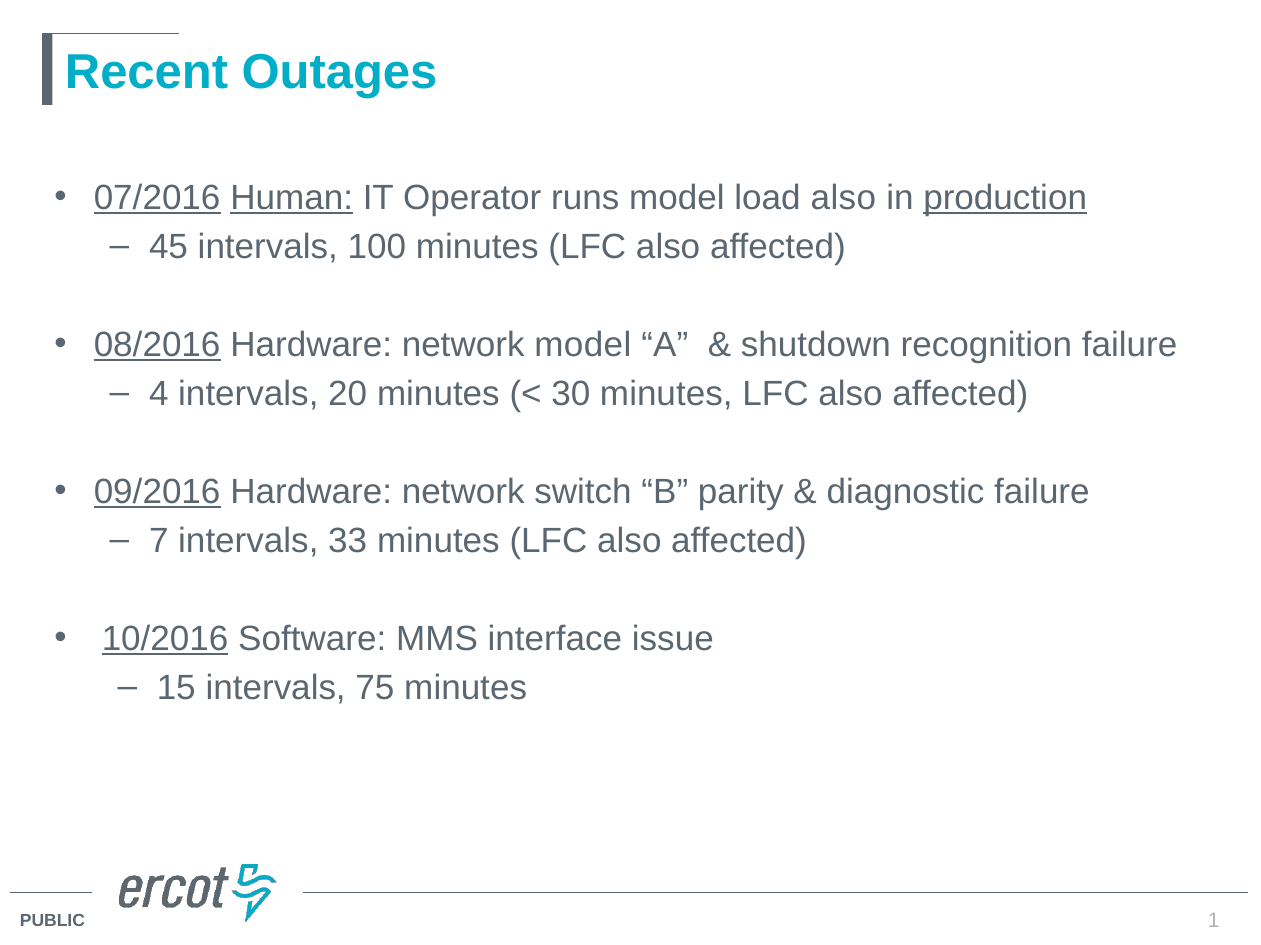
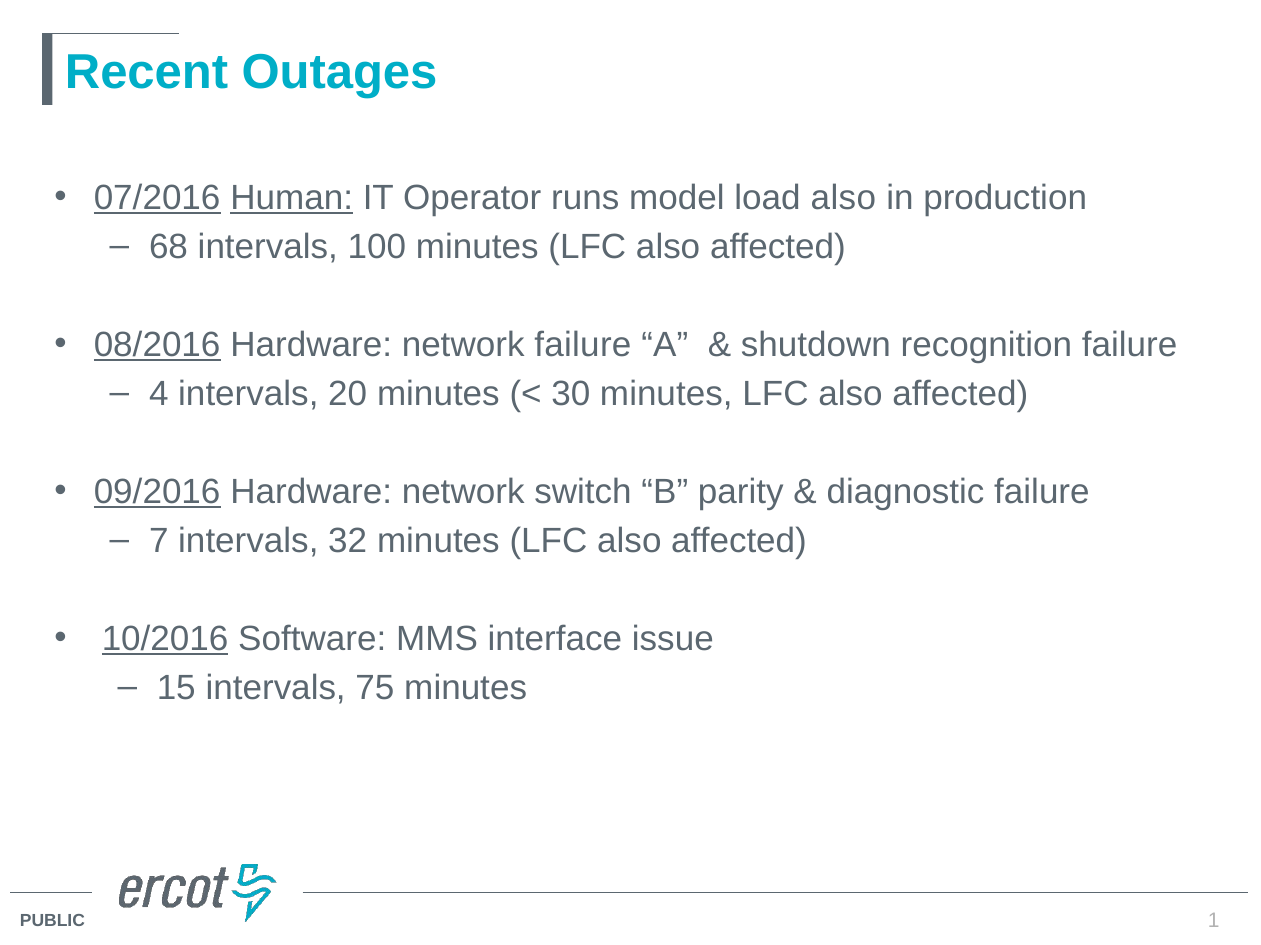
production underline: present -> none (1005, 198)
45: 45 -> 68 (168, 247)
network model: model -> failure (583, 345)
33: 33 -> 32 (348, 541)
